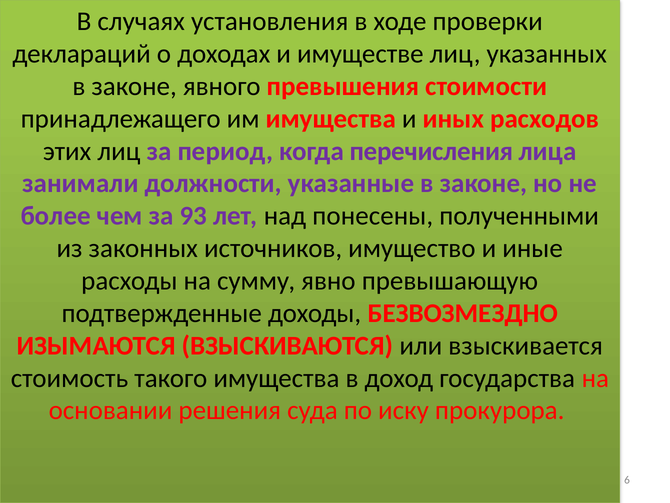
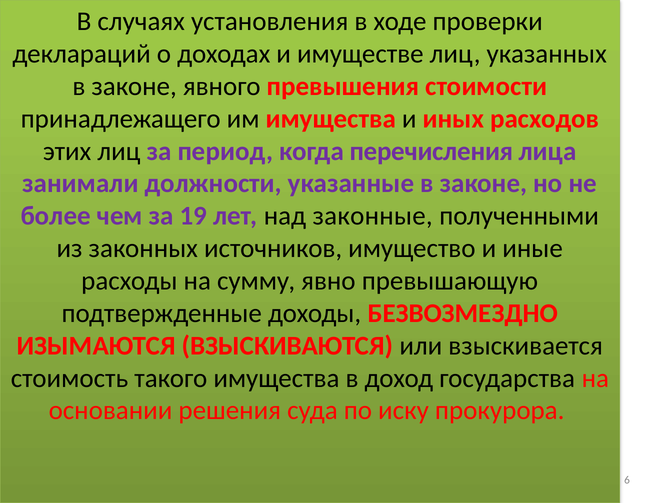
93: 93 -> 19 (193, 216)
понесены: понесены -> законные (373, 216)
